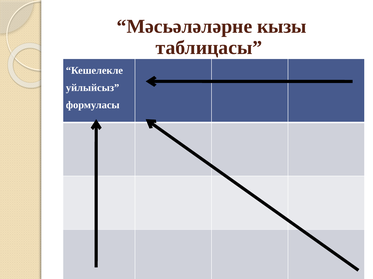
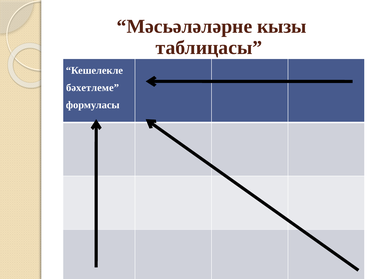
уйлыйсыз: уйлыйсыз -> бәхетлеме (93, 88)
